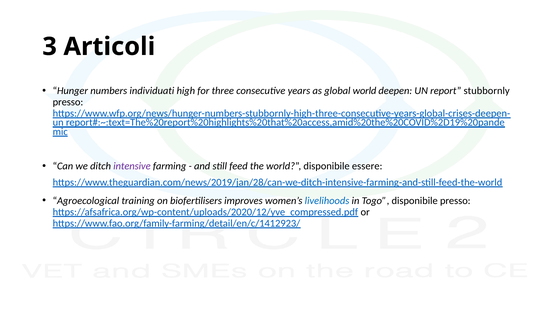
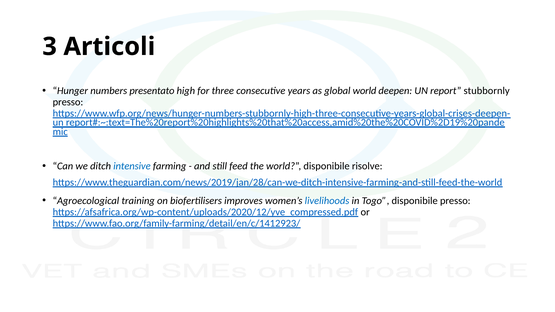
individuati: individuati -> presentato (152, 91)
intensive colour: purple -> blue (132, 166)
essere: essere -> risolve (367, 166)
